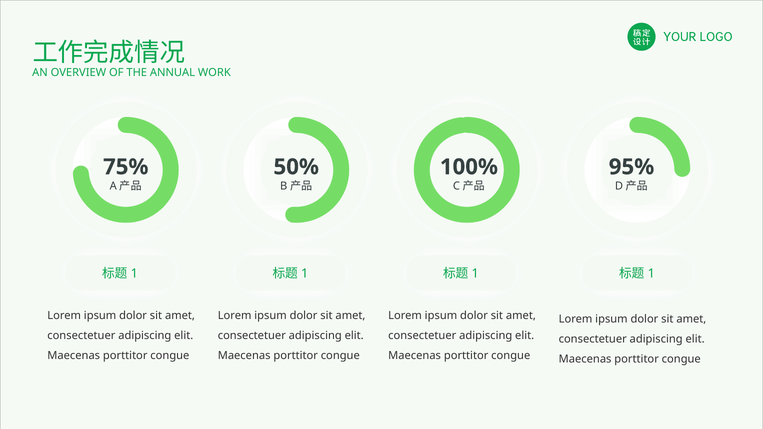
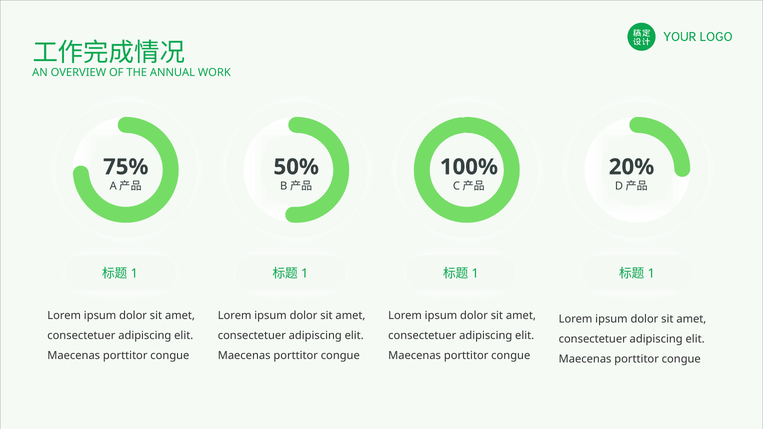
95%: 95% -> 20% (632, 167)
